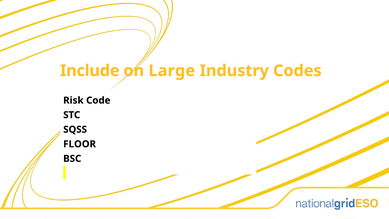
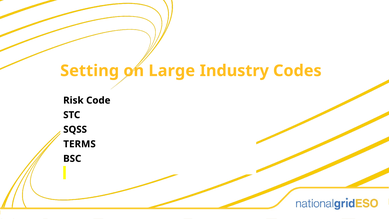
Include: Include -> Setting (90, 71)
FLOOR: FLOOR -> TERMS (80, 144)
